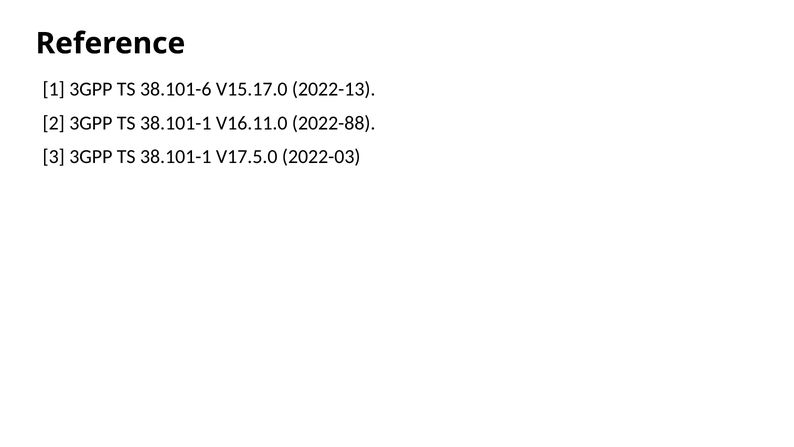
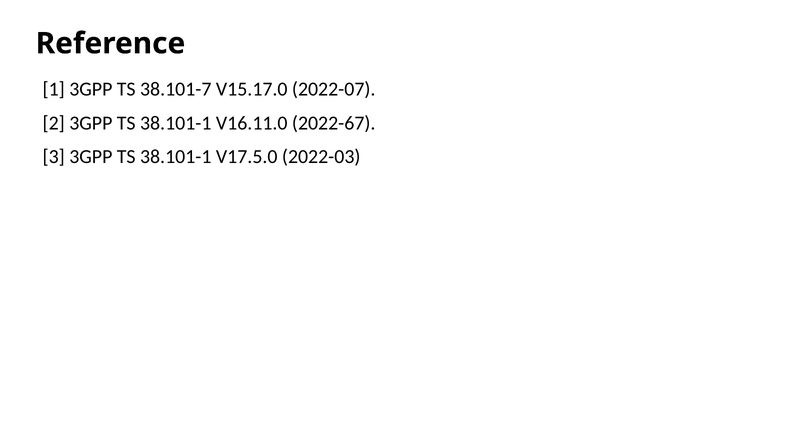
38.101-6: 38.101-6 -> 38.101-7 (176, 89)
2022-13: 2022-13 -> 2022-07 (334, 89)
2022-88: 2022-88 -> 2022-67 (334, 123)
